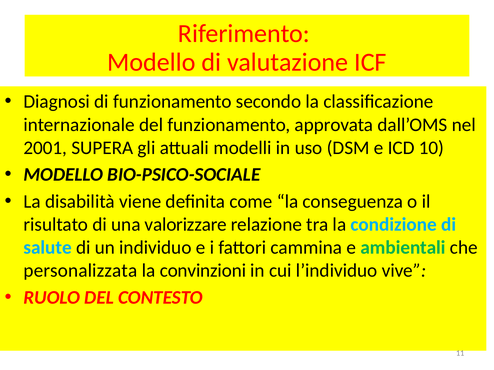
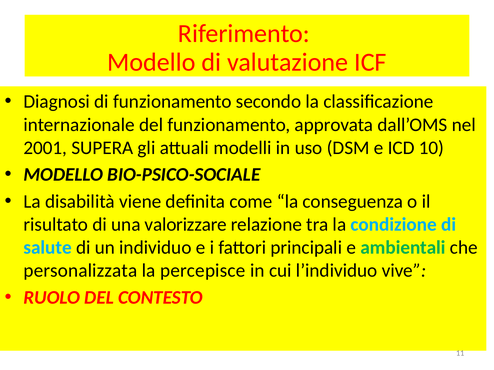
cammina: cammina -> principali (306, 248)
convinzioni: convinzioni -> percepisce (203, 271)
